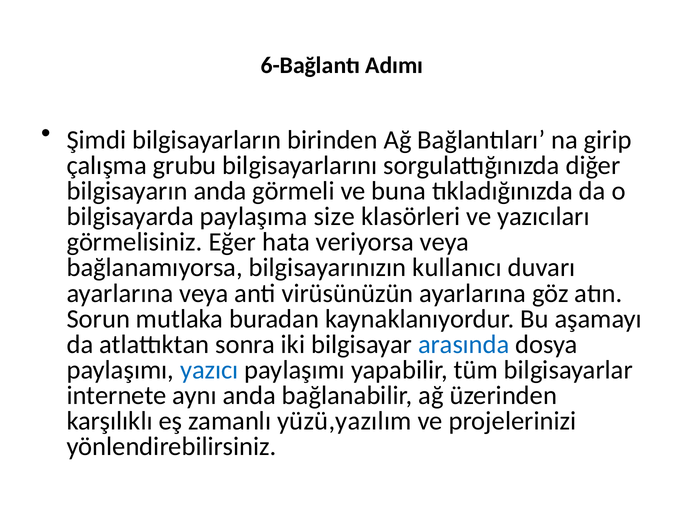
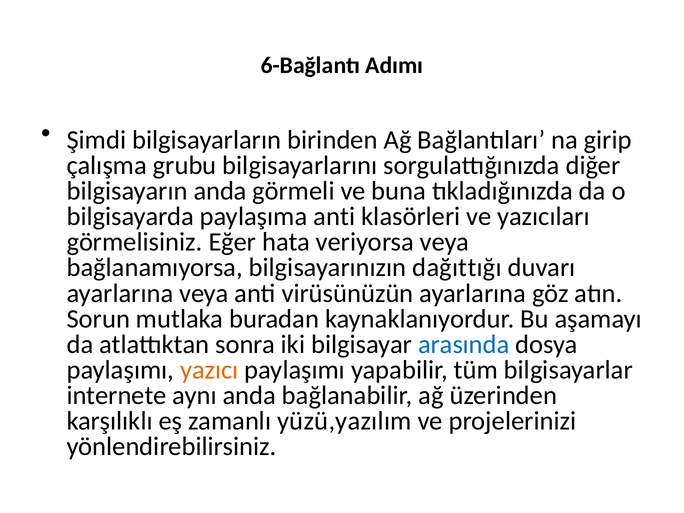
paylaşıma size: size -> anti (334, 217)
kullanıcı: kullanıcı -> dağıttığı (457, 268)
yazıcı colour: blue -> orange (209, 370)
